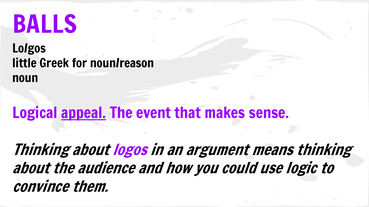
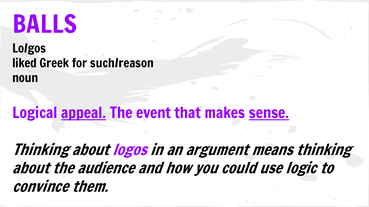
little: little -> liked (24, 63)
noun/reason: noun/reason -> such/reason (122, 63)
sense underline: none -> present (269, 113)
